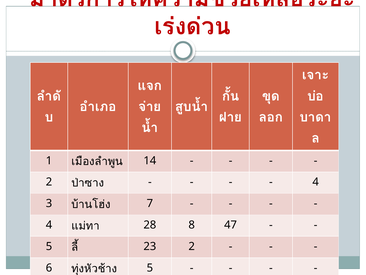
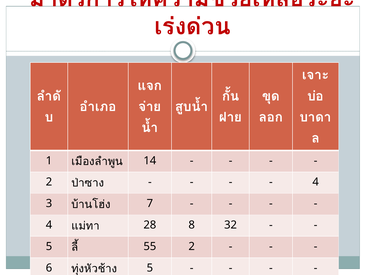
47: 47 -> 32 (231, 225)
23: 23 -> 55 (150, 246)
